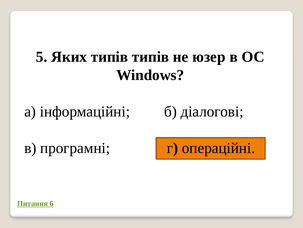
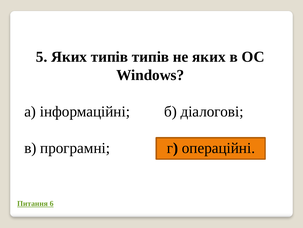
не юзер: юзер -> яких (209, 57)
